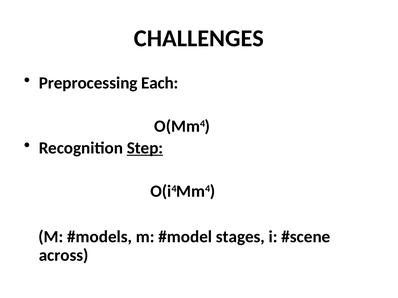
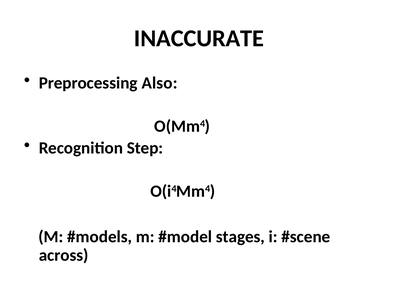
CHALLENGES: CHALLENGES -> INACCURATE (199, 39)
Each: Each -> Also (160, 83)
Step underline: present -> none (145, 148)
